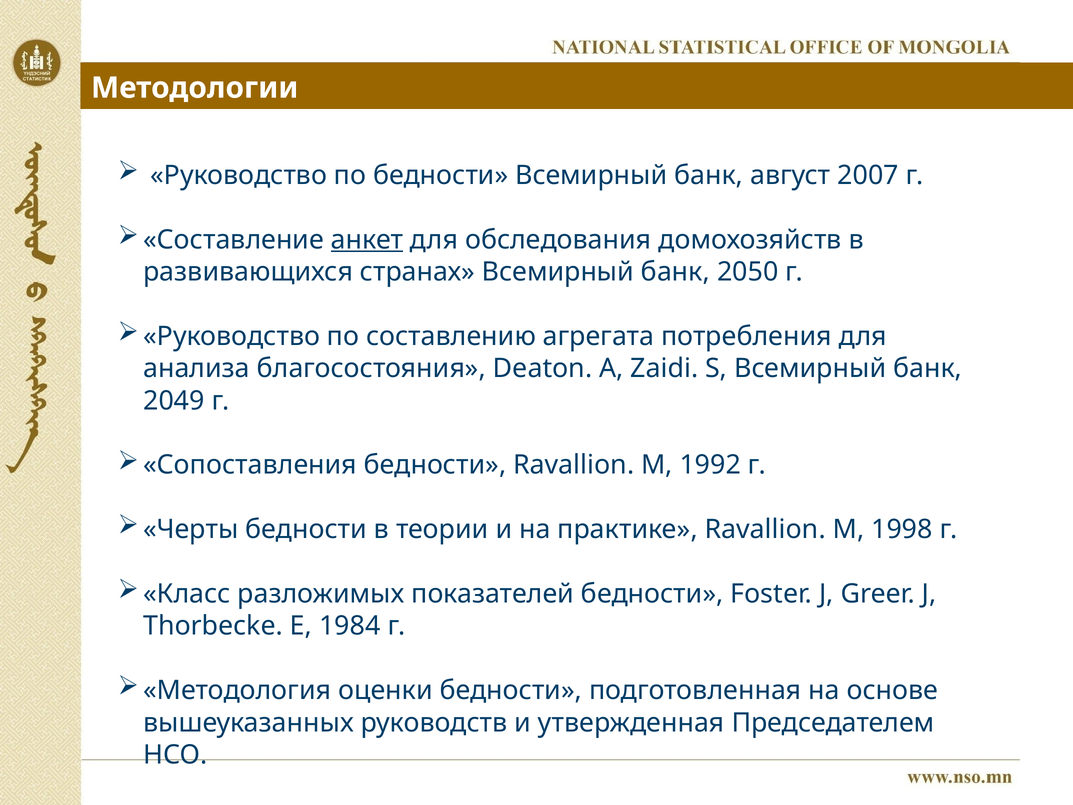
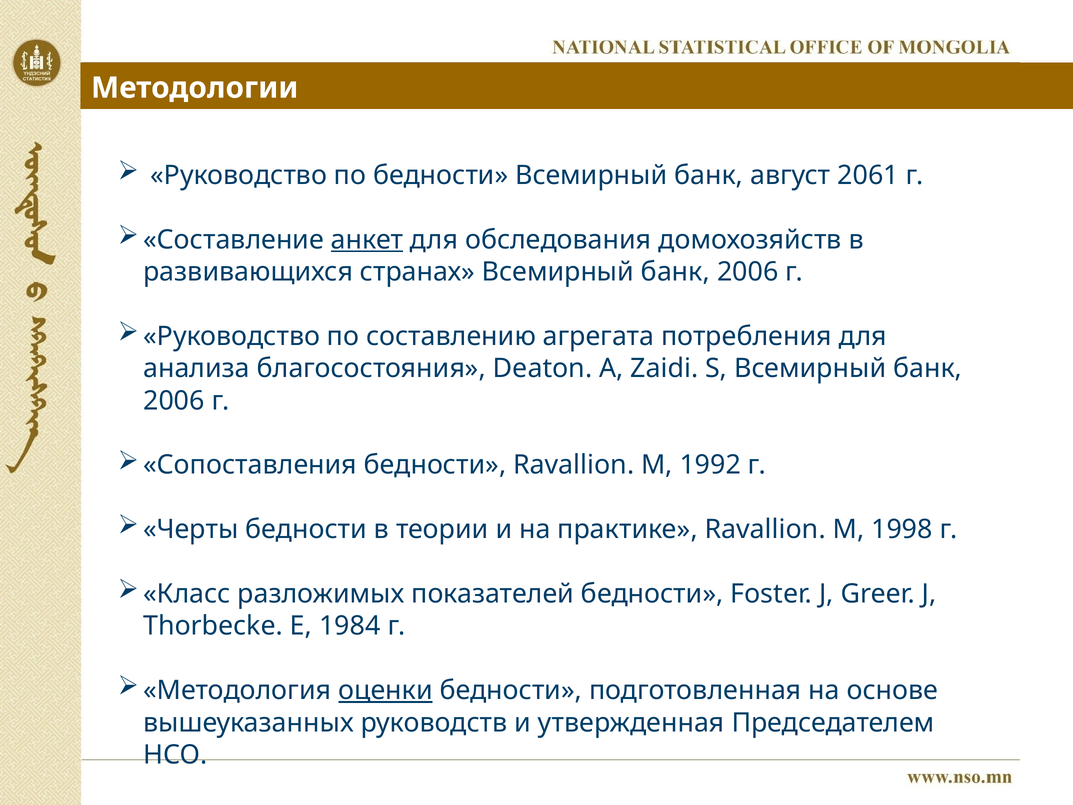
2007: 2007 -> 2061 (868, 175)
странах Всемирный банк 2050: 2050 -> 2006 (748, 272)
2049: 2049 -> 2006 (174, 401)
оценки underline: none -> present (385, 690)
